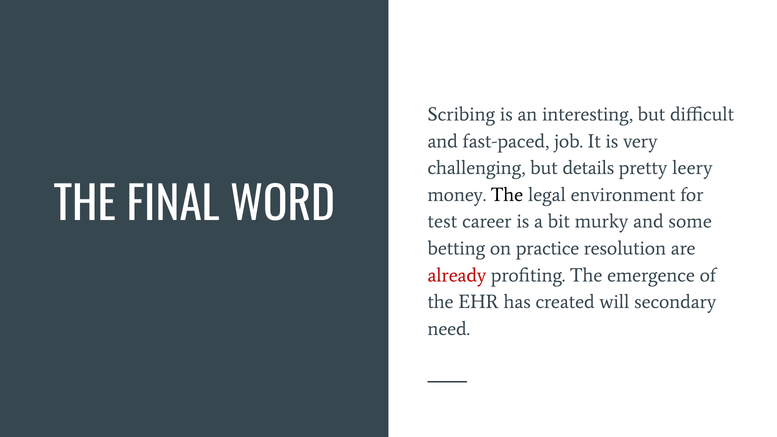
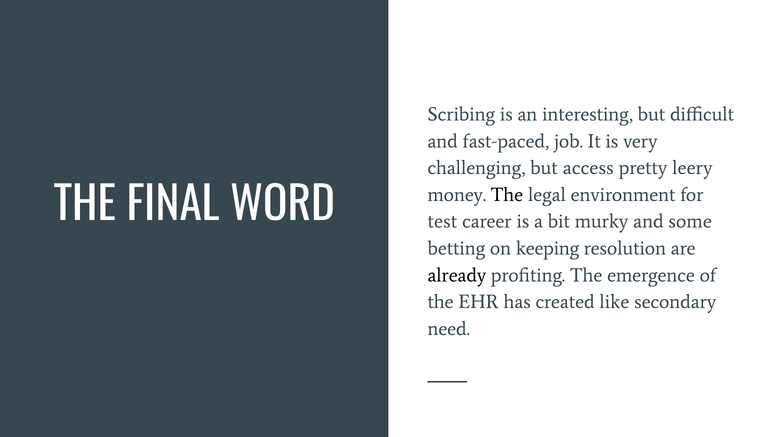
details: details -> access (588, 168)
practice: practice -> keeping (548, 248)
already colour: red -> black (457, 275)
will: will -> like (614, 302)
